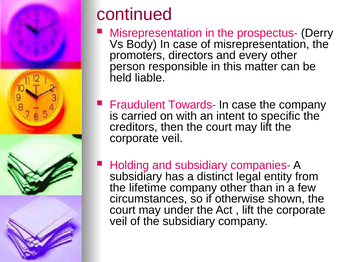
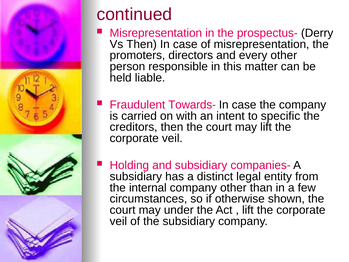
Vs Body: Body -> Then (142, 44)
lifetime: lifetime -> internal (148, 187)
